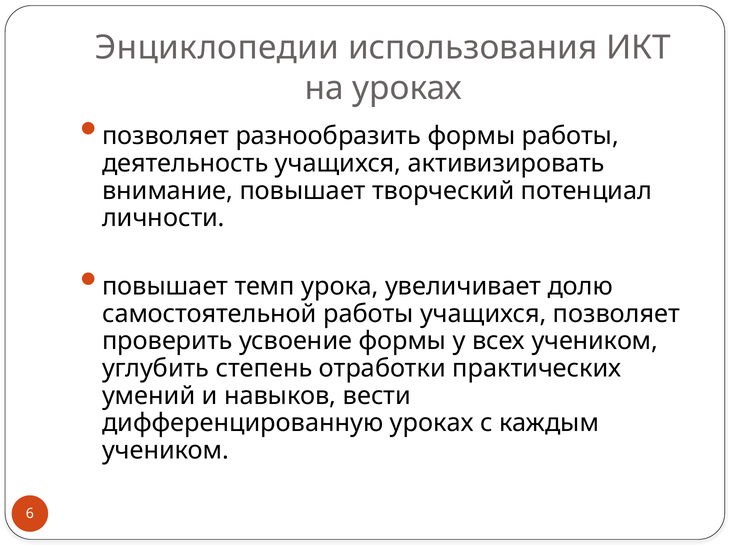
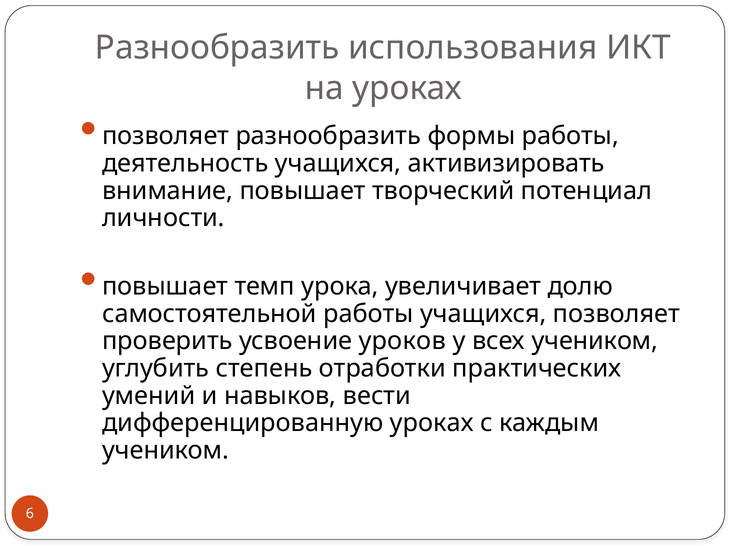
Энциклопедии: Энциклопедии -> Разнообразить (217, 48)
усвоение формы: формы -> уроков (402, 341)
